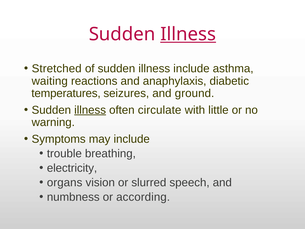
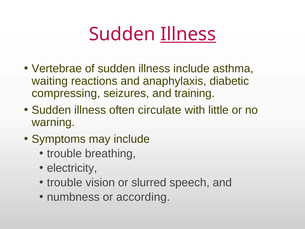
Stretched: Stretched -> Vertebrae (57, 69)
temperatures: temperatures -> compressing (66, 93)
ground: ground -> training (195, 93)
illness underline: present -> none (90, 110)
organs: organs -> trouble (65, 182)
